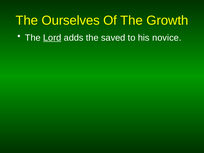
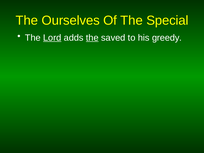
Growth: Growth -> Special (167, 20)
the underline: none -> present (92, 38)
novice: novice -> greedy (167, 38)
